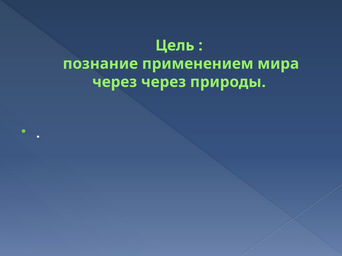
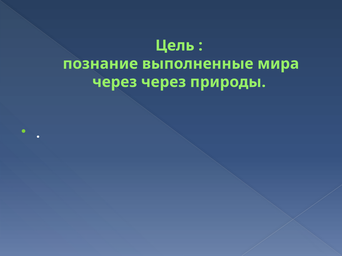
применением: применением -> выполненные (198, 64)
